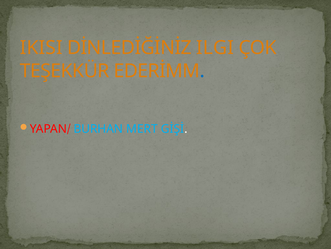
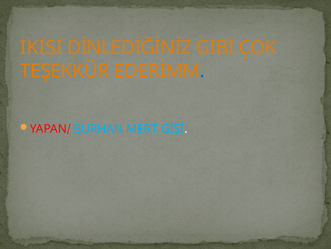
ILGI: ILGI -> GIBI (215, 48)
